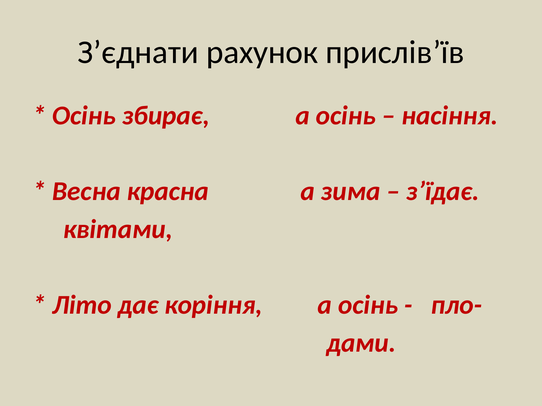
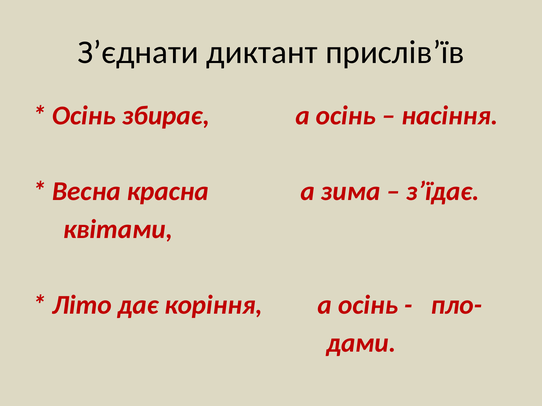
рахунок: рахунок -> диктант (262, 52)
